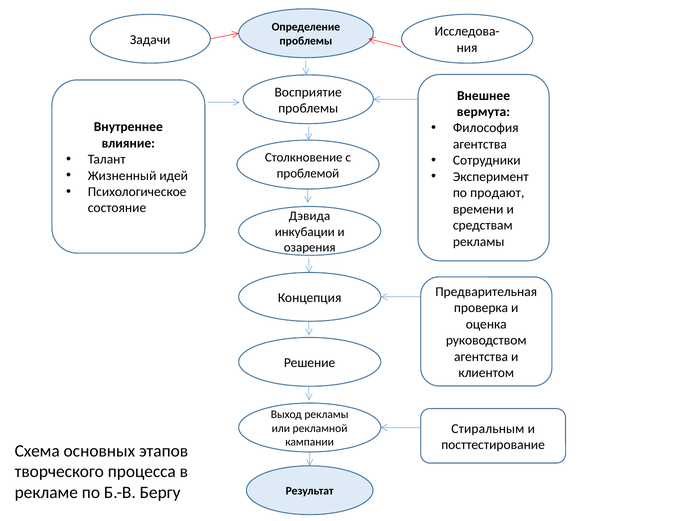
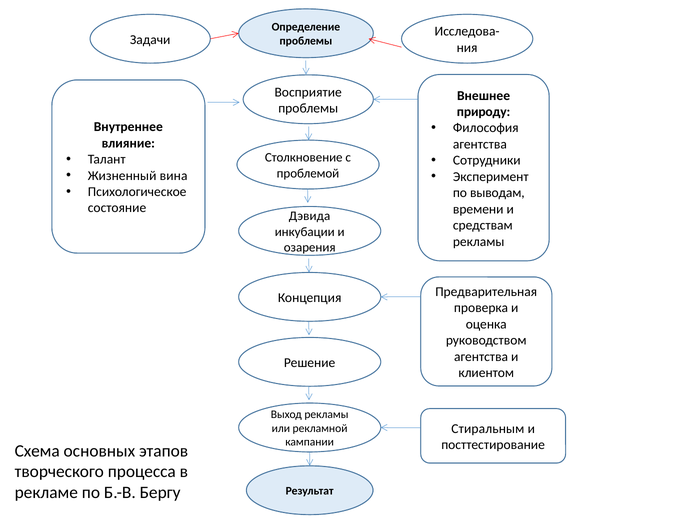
вермута: вермута -> природу (484, 112)
идей: идей -> вина (174, 175)
продают: продают -> выводам (497, 193)
